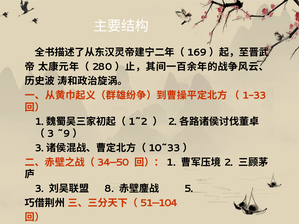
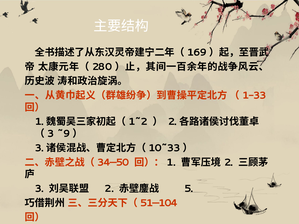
8: 8 -> 2 (109, 189)
